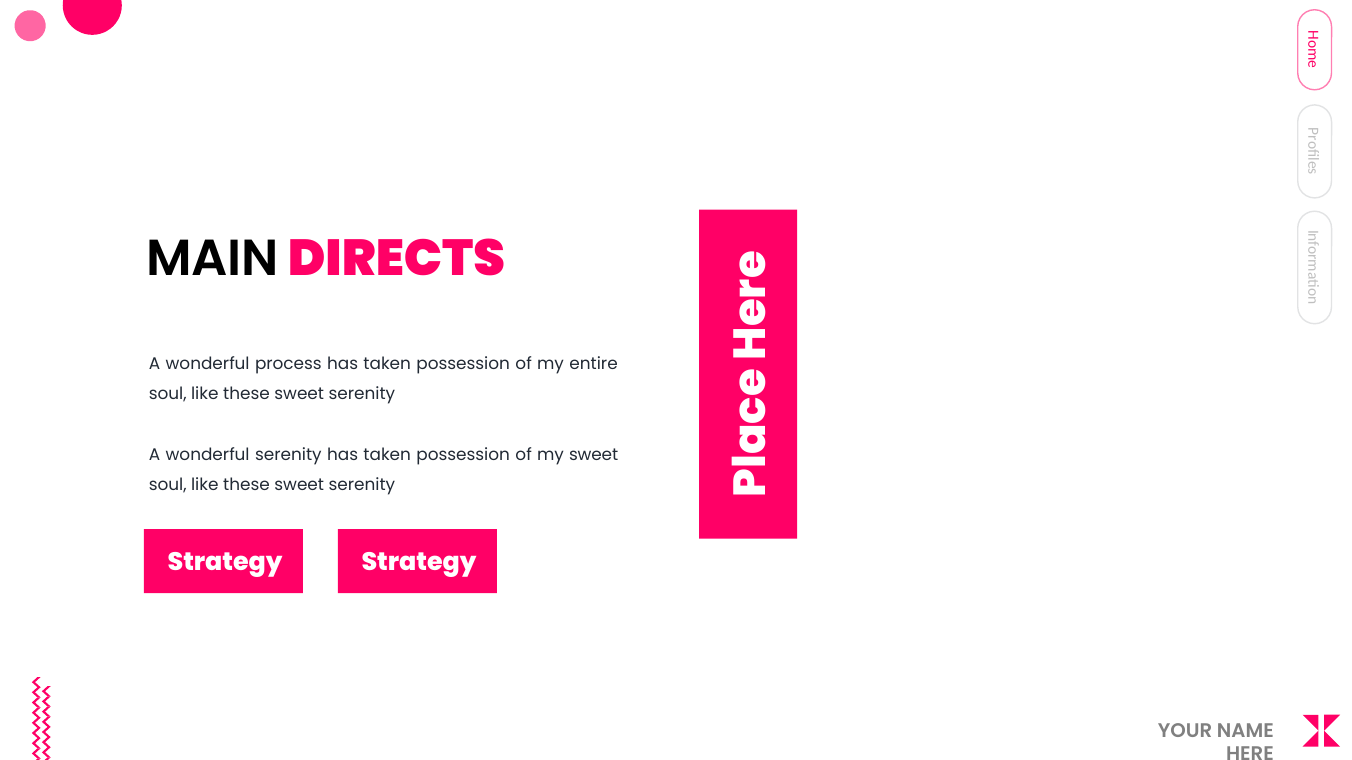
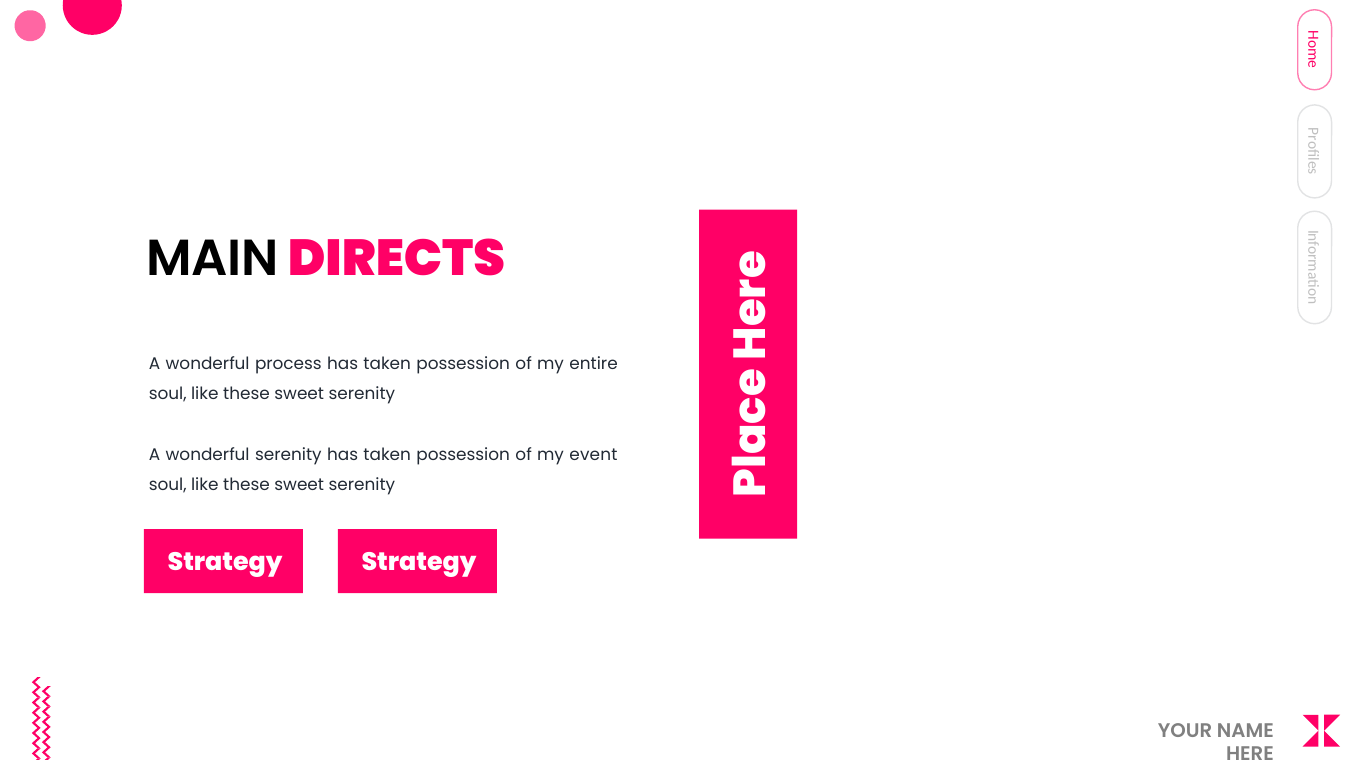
my sweet: sweet -> event (593, 455)
